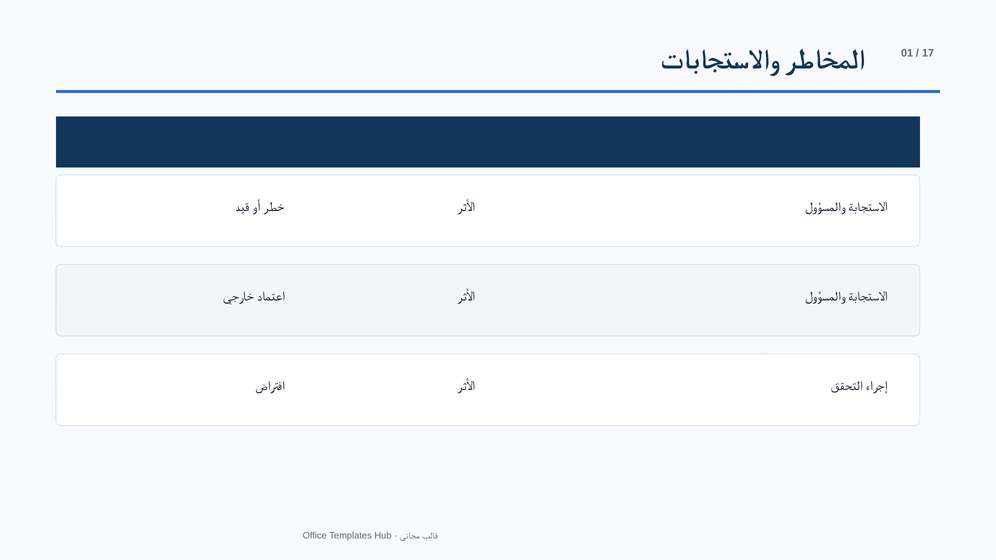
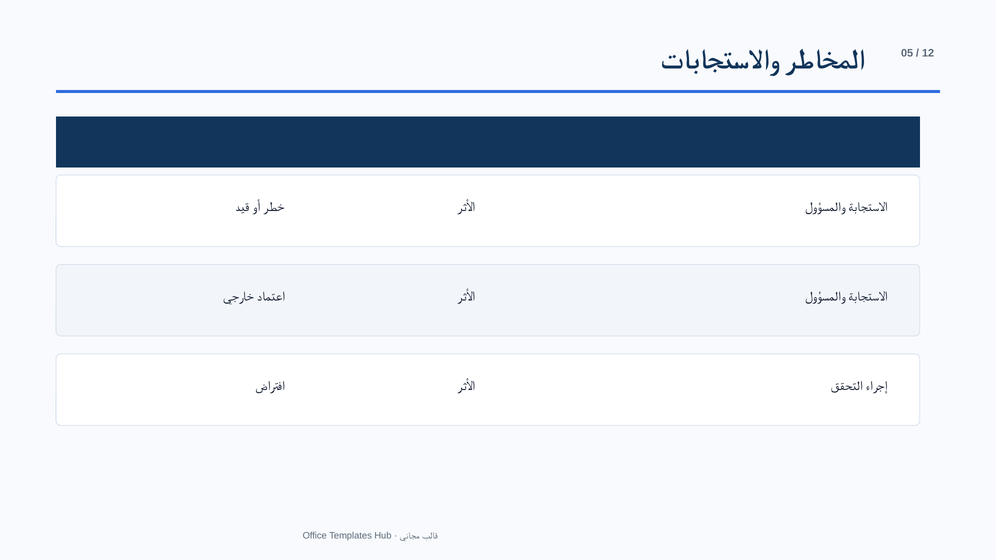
01: 01 -> 05 (907, 53)
17: 17 -> 12 (928, 53)
